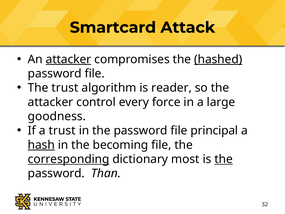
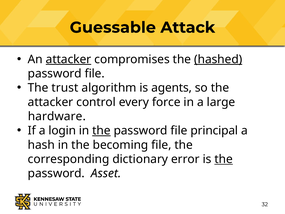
Smartcard: Smartcard -> Guessable (113, 27)
reader: reader -> agents (172, 88)
goodness: goodness -> hardware (57, 116)
a trust: trust -> login (62, 131)
the underline: none -> present (101, 131)
hash underline: present -> none (41, 145)
corresponding underline: present -> none (69, 159)
most: most -> error (185, 159)
Than: Than -> Asset (106, 173)
